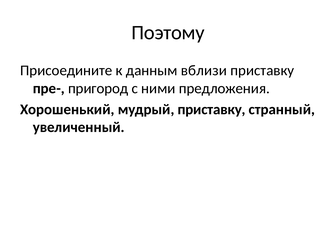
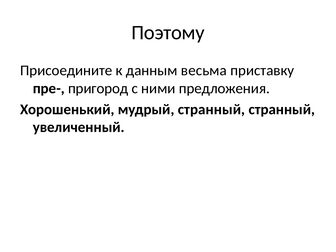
вблизи: вблизи -> весьма (204, 70)
мудрый приставку: приставку -> странный (211, 109)
